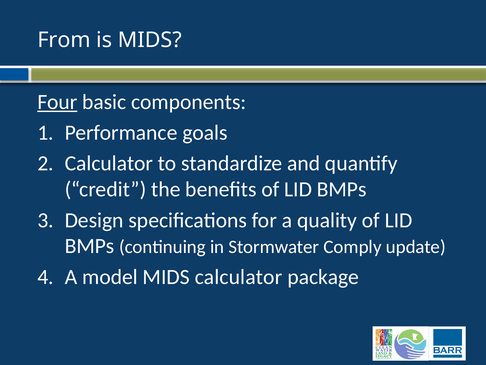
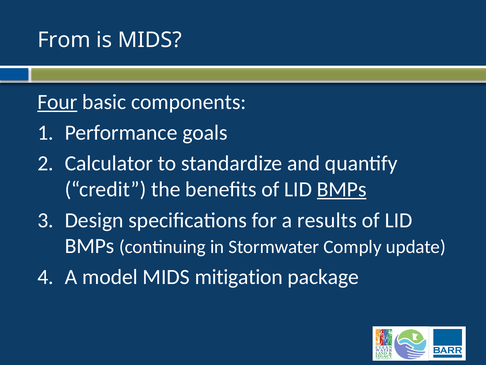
BMPs underline: none -> present (342, 189)
quality: quality -> results (327, 220)
MIDS calculator: calculator -> mitigation (239, 277)
